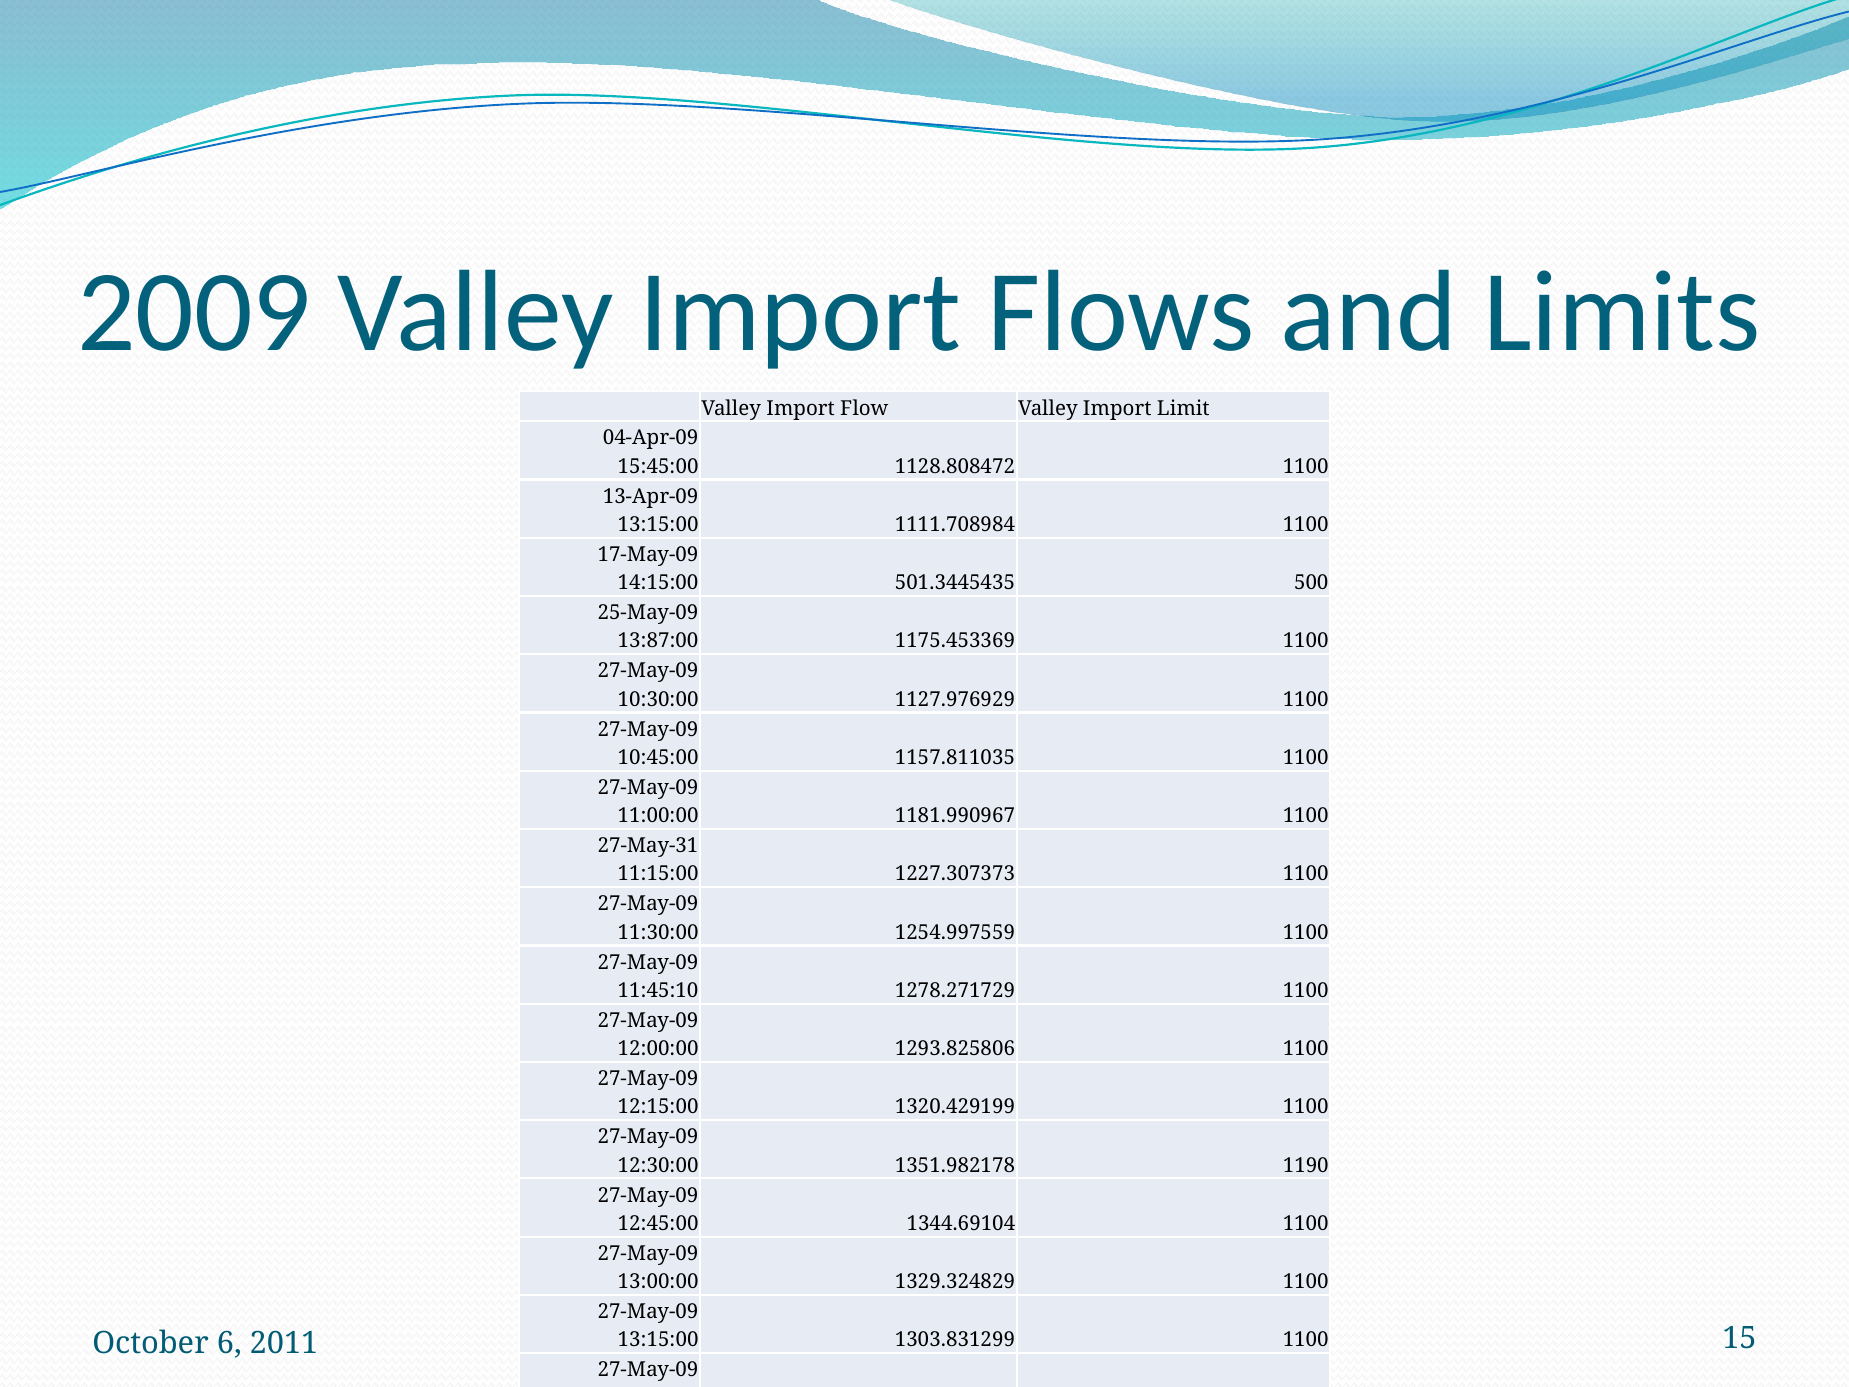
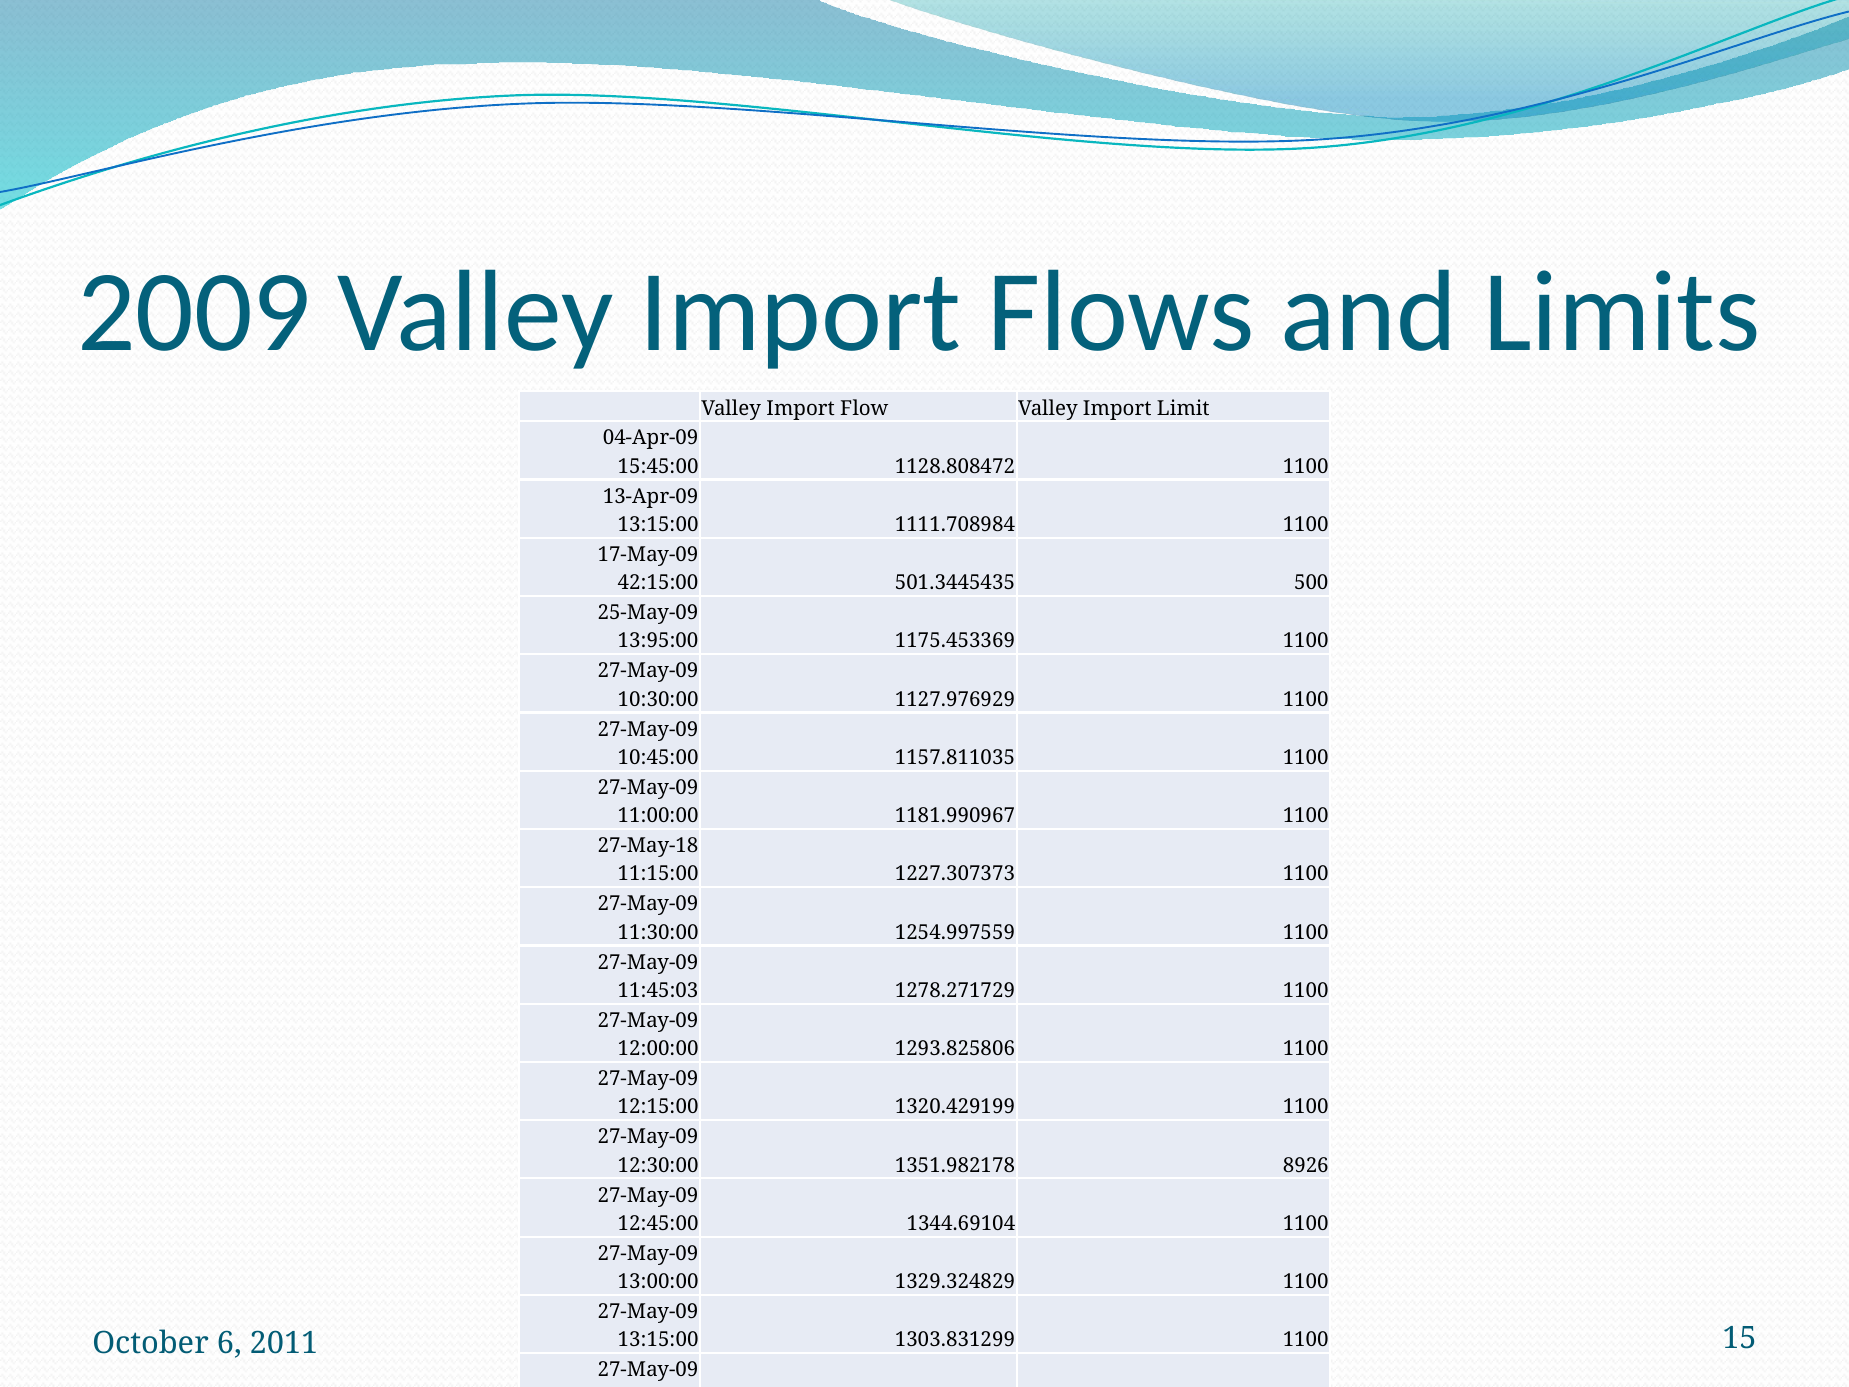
14:15:00: 14:15:00 -> 42:15:00 (658, 583)
13:87:00: 13:87:00 -> 13:95:00 (658, 641)
27-May-31: 27-May-31 -> 27-May-18 (648, 846)
11:45:10: 11:45:10 -> 11:45:03 (658, 991)
1190: 1190 -> 8926 (1306, 1165)
